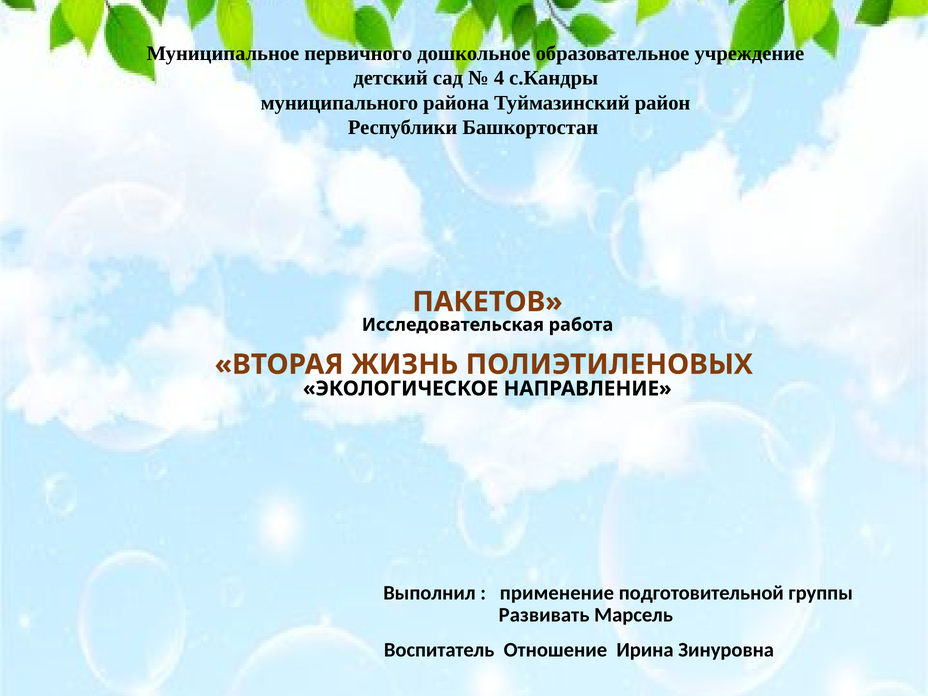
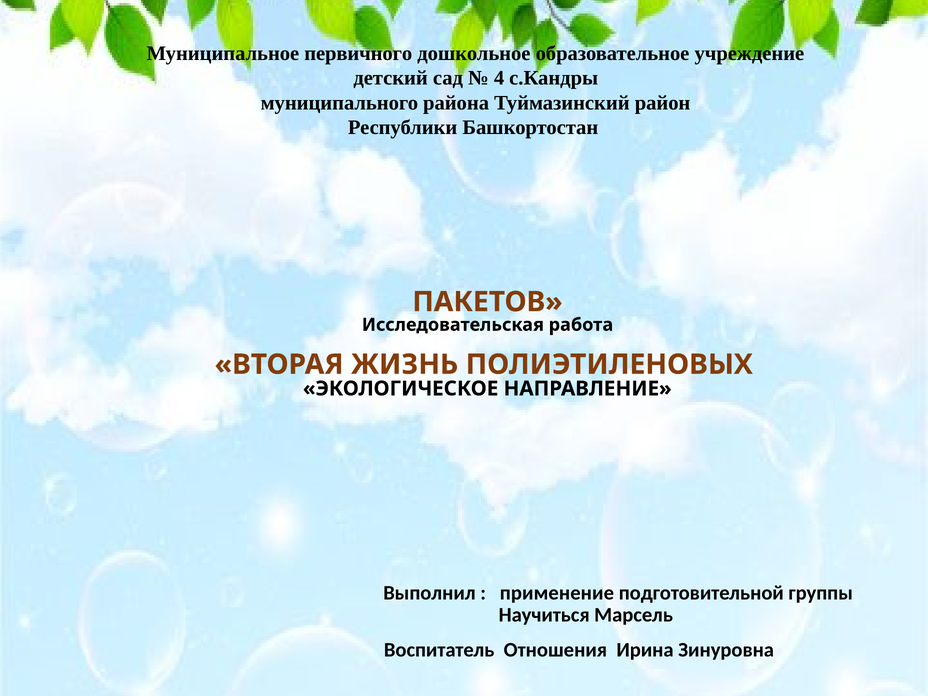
Развивать: Развивать -> Научиться (544, 615)
Отношение: Отношение -> Отношения (555, 650)
